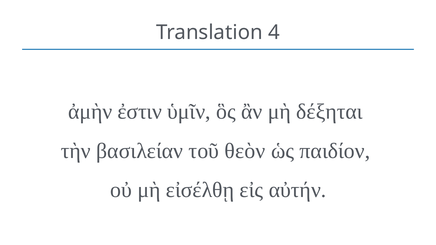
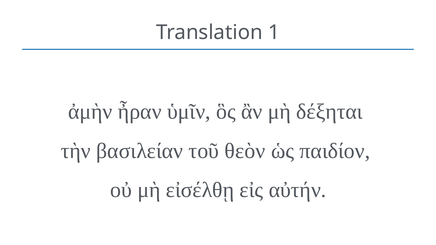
4: 4 -> 1 (274, 32)
ἐστιν: ἐστιν -> ἦραν (140, 112)
